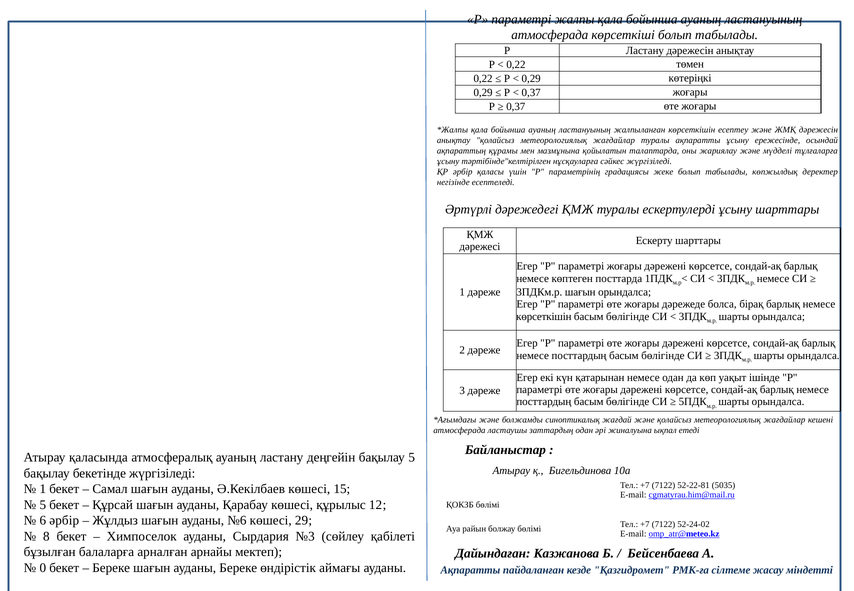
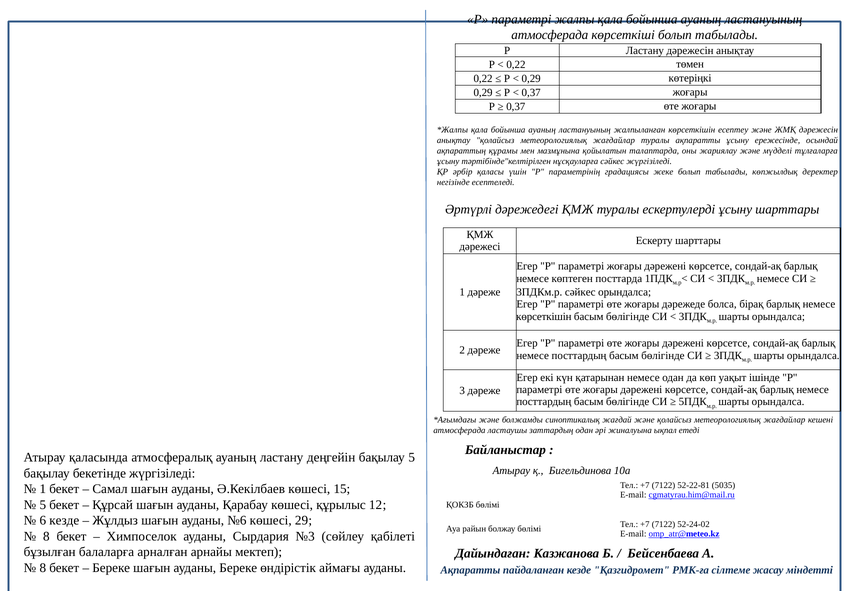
3ПДКм.р шағын: шағын -> сәйкес (580, 292)
6 әрбір: әрбір -> кезде (64, 521)
0: 0 -> 8 (43, 568)
